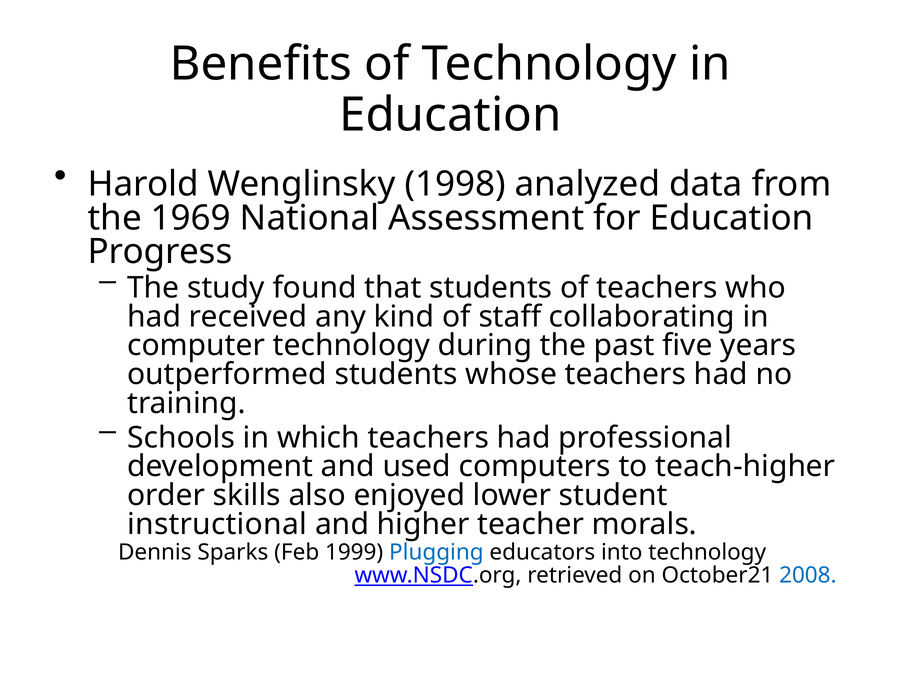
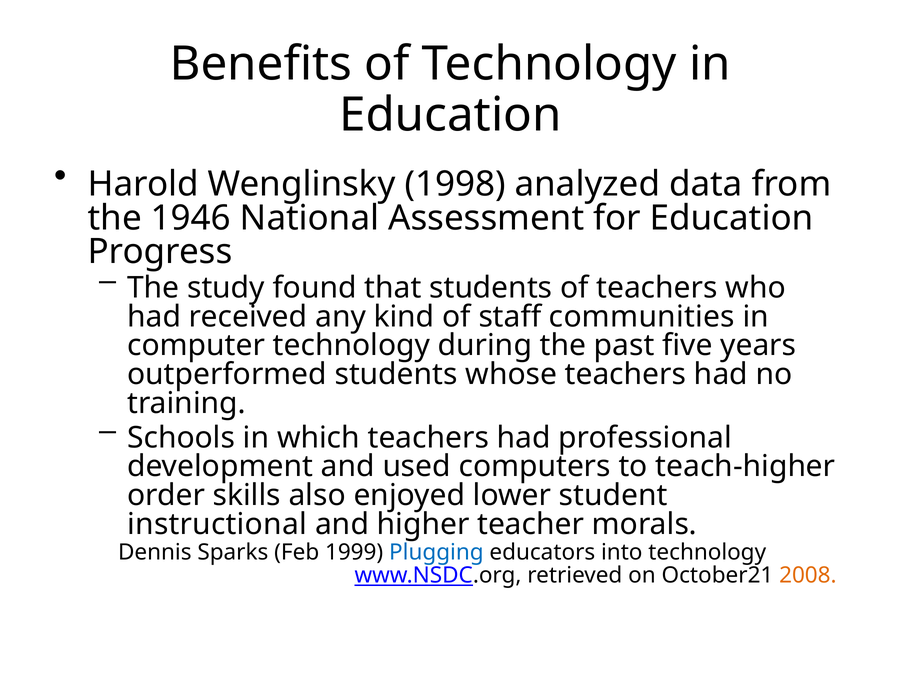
1969: 1969 -> 1946 (191, 218)
collaborating: collaborating -> communities (642, 317)
2008 colour: blue -> orange (808, 575)
